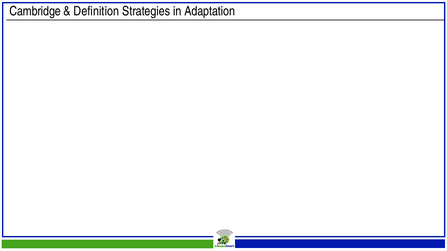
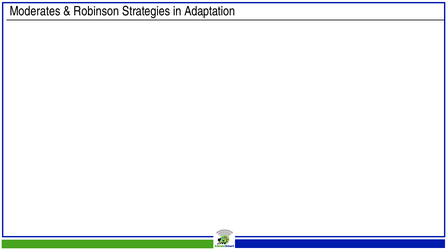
Cambridge: Cambridge -> Moderates (35, 11)
Definition: Definition -> Robinson (96, 11)
